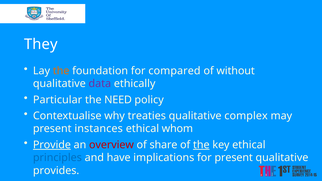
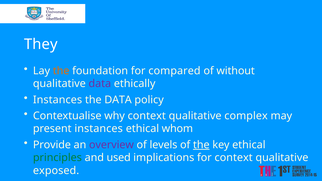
Particular: Particular -> Instances (58, 100)
the NEED: NEED -> DATA (118, 100)
why treaties: treaties -> context (147, 116)
Provide underline: present -> none (52, 145)
overview colour: red -> purple (111, 145)
share: share -> levels (163, 145)
principles colour: blue -> green (57, 158)
have: have -> used (119, 158)
for present: present -> context (234, 158)
provides: provides -> exposed (56, 171)
